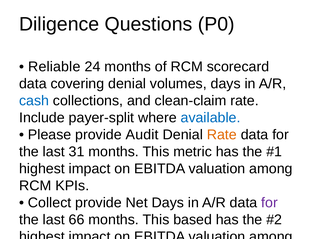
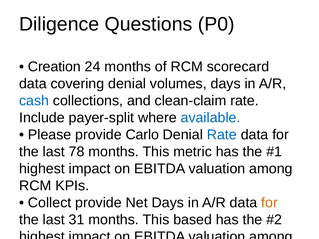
Reliable: Reliable -> Creation (54, 67)
Audit: Audit -> Carlo (142, 135)
Rate colour: orange -> blue (222, 135)
31: 31 -> 78 (77, 152)
for colour: purple -> orange (270, 203)
66: 66 -> 31 (77, 220)
